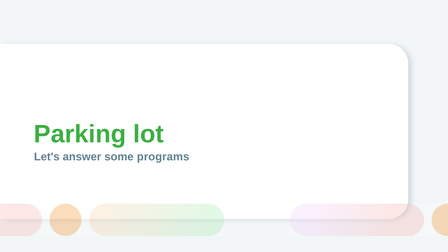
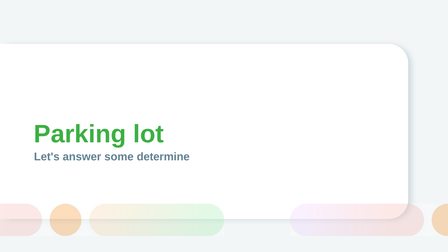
programs: programs -> determine (163, 157)
